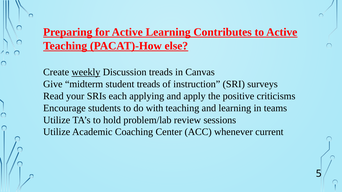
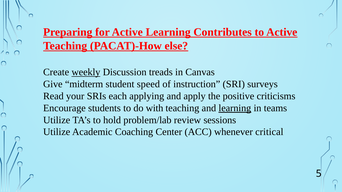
student treads: treads -> speed (148, 84)
learning underline: none -> present (235, 108)
current: current -> critical (269, 132)
